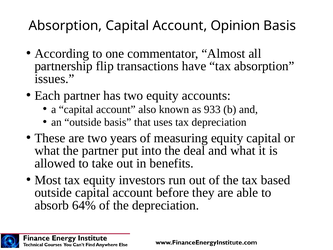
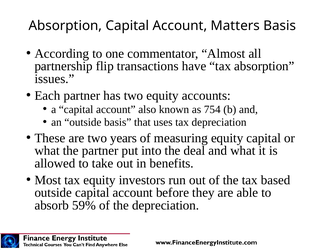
Opinion: Opinion -> Matters (235, 26)
933: 933 -> 754 (212, 109)
64%: 64% -> 59% (84, 205)
